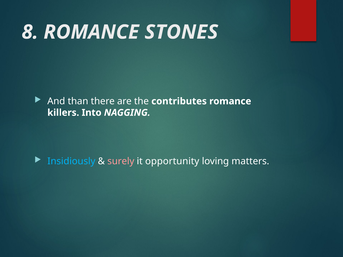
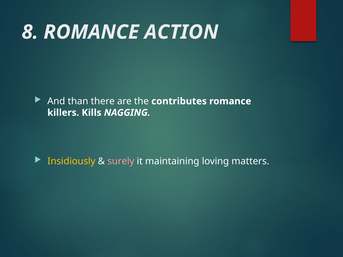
STONES: STONES -> ACTION (181, 32)
Into: Into -> Kills (92, 113)
Insidiously colour: light blue -> yellow (71, 161)
opportunity: opportunity -> maintaining (172, 161)
